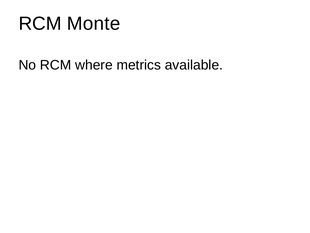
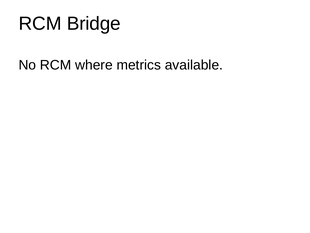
Monte: Monte -> Bridge (94, 24)
